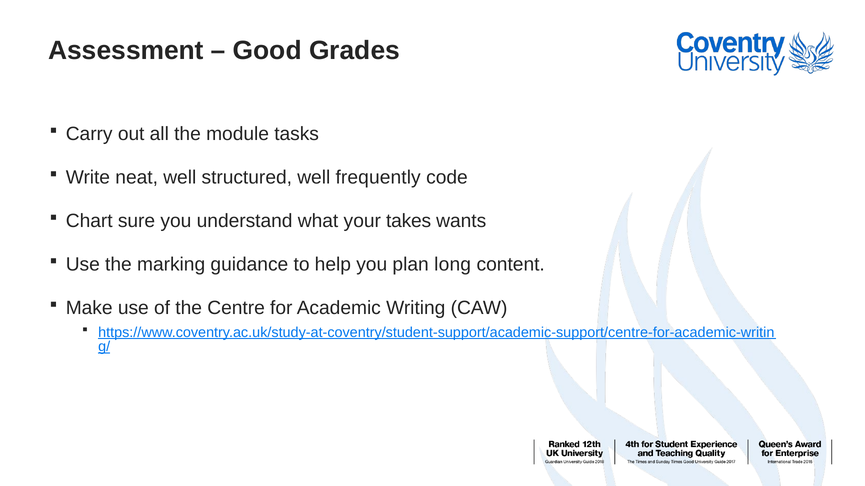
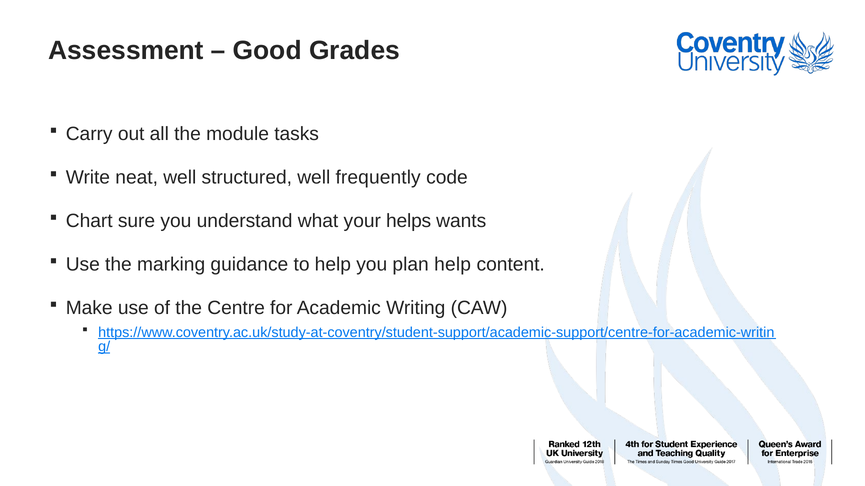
takes: takes -> helps (409, 221)
plan long: long -> help (453, 265)
